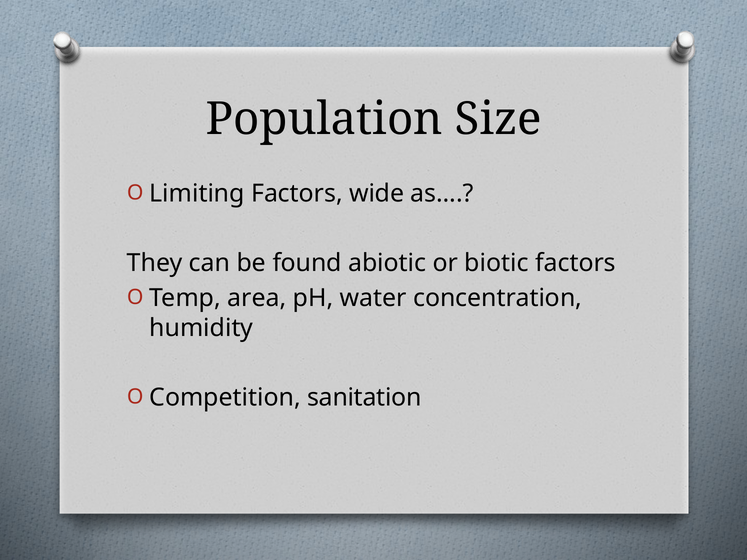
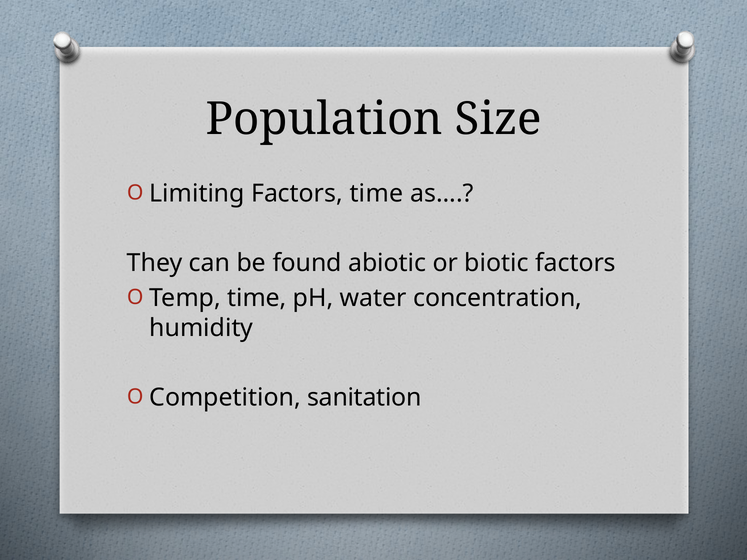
Factors wide: wide -> time (376, 194)
Temp area: area -> time (257, 298)
